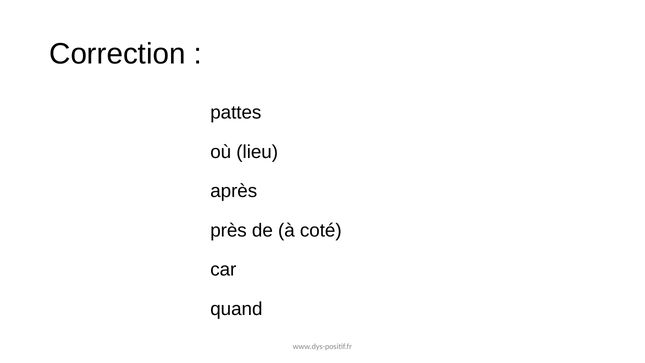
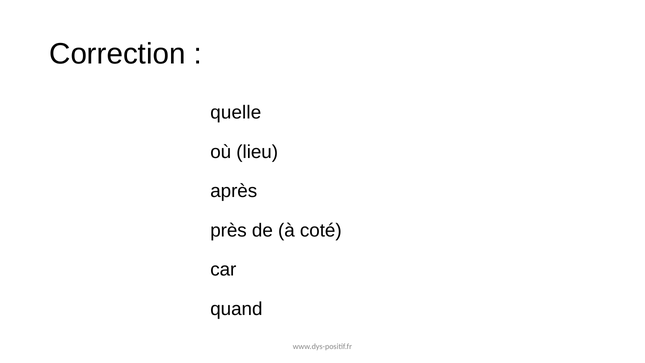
pattes: pattes -> quelle (236, 112)
